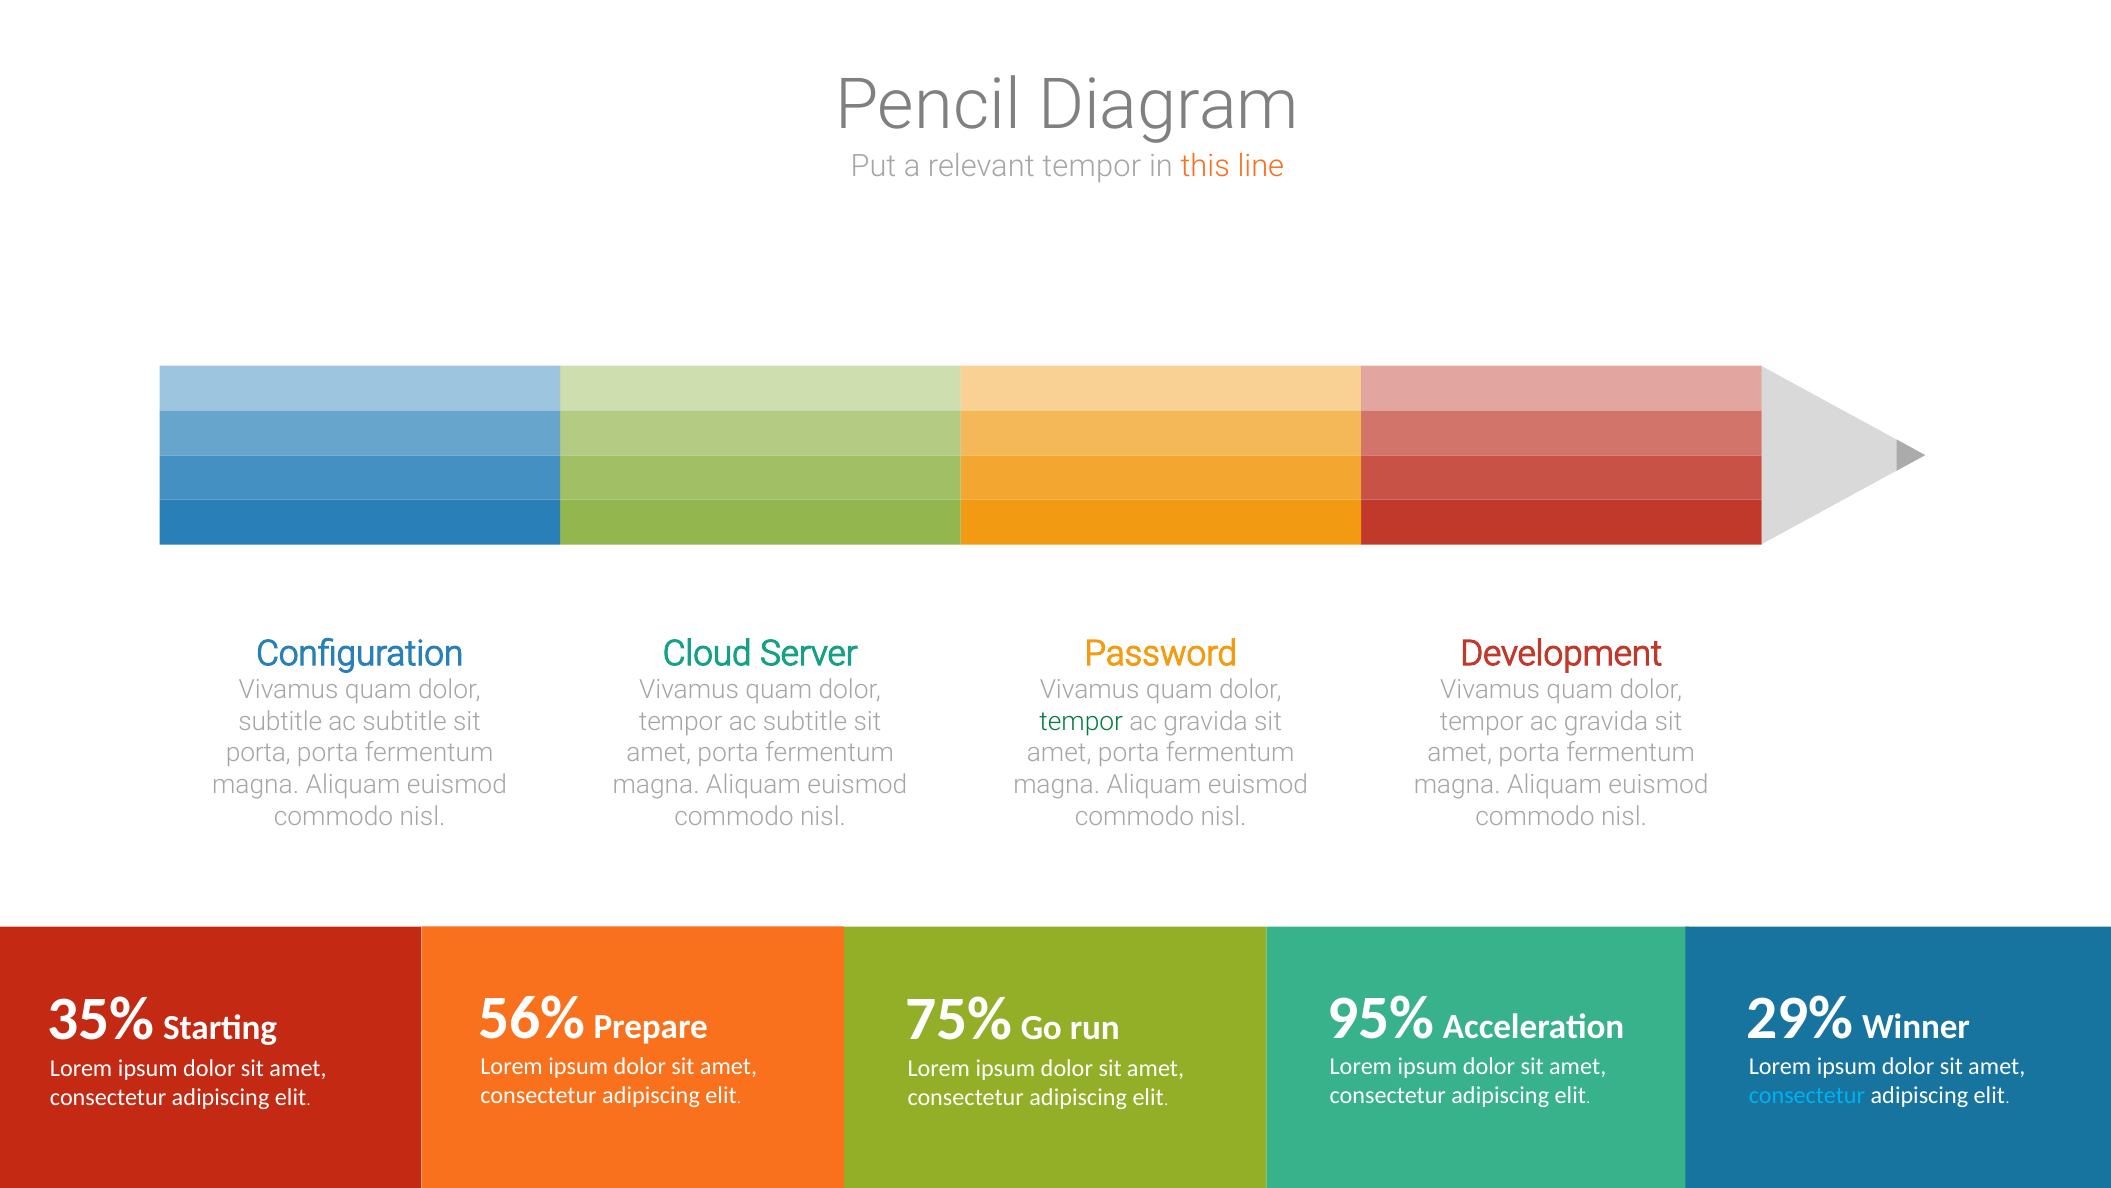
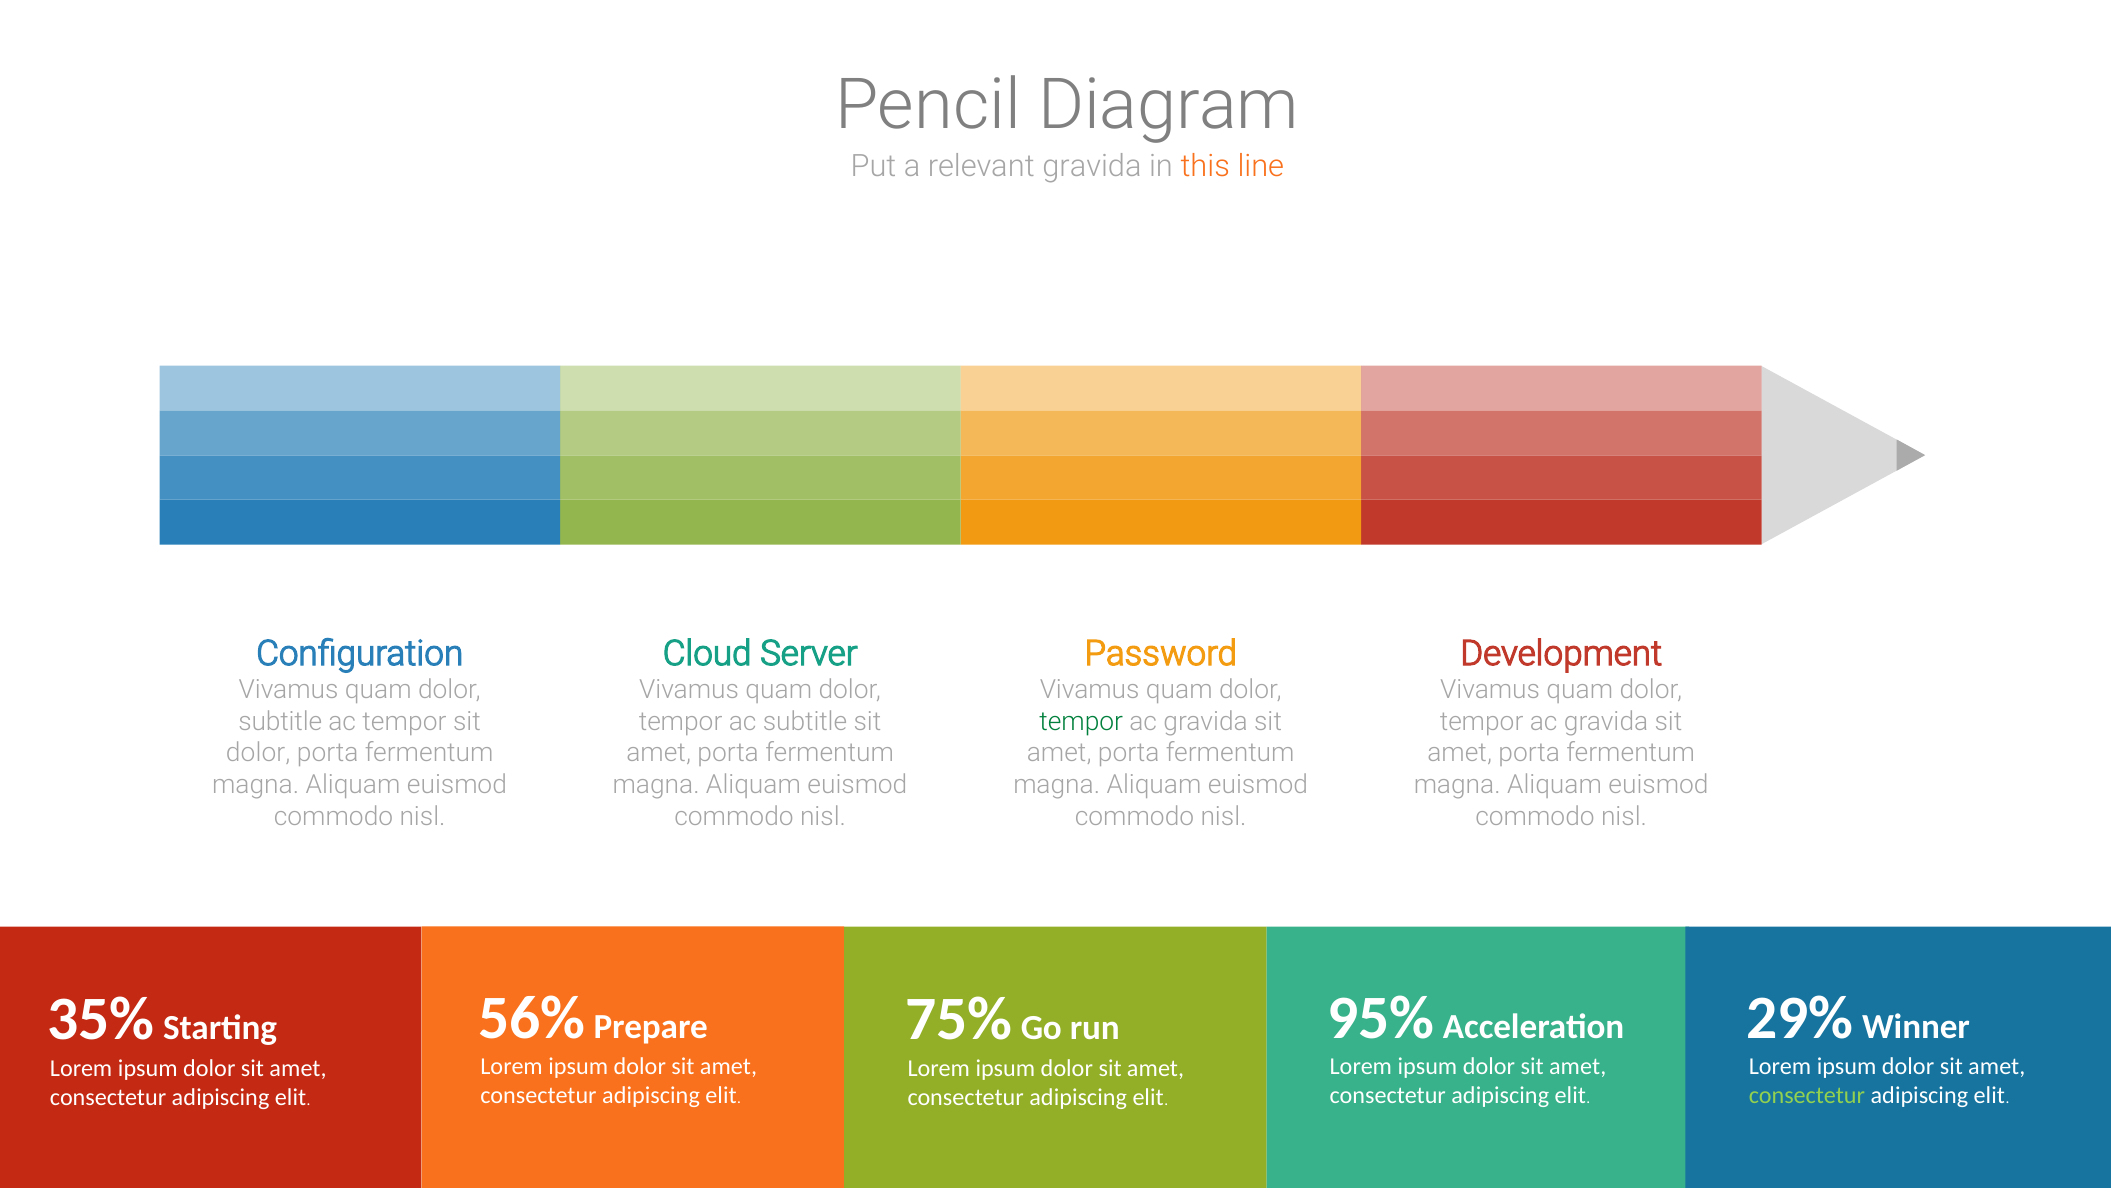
relevant tempor: tempor -> gravida (1092, 167)
subtitle: subtitle -> tempor (404, 721)
porta: porta -> dolor (258, 753)
consectetur colour: light blue -> light green (1807, 1095)
